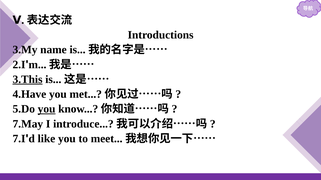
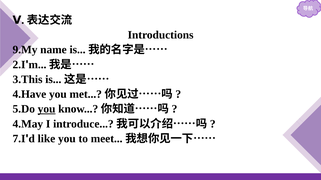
3.My: 3.My -> 9.My (25, 50)
3.This underline: present -> none (28, 80)
7.May: 7.May -> 4.May (28, 124)
